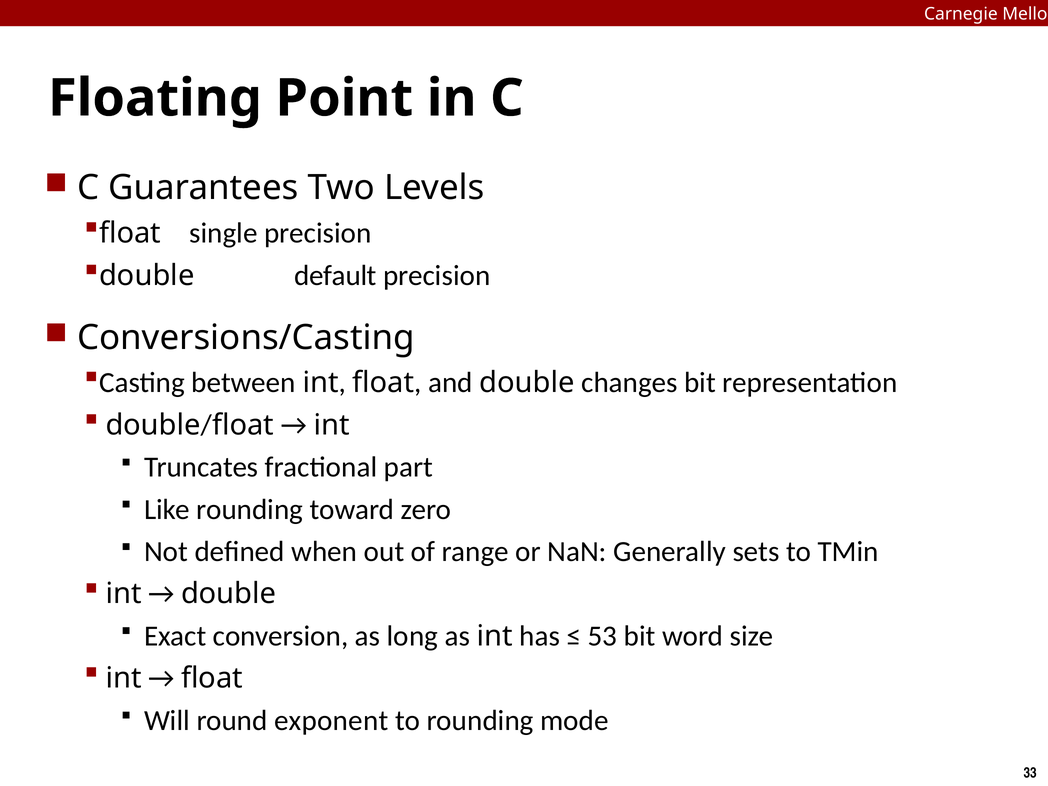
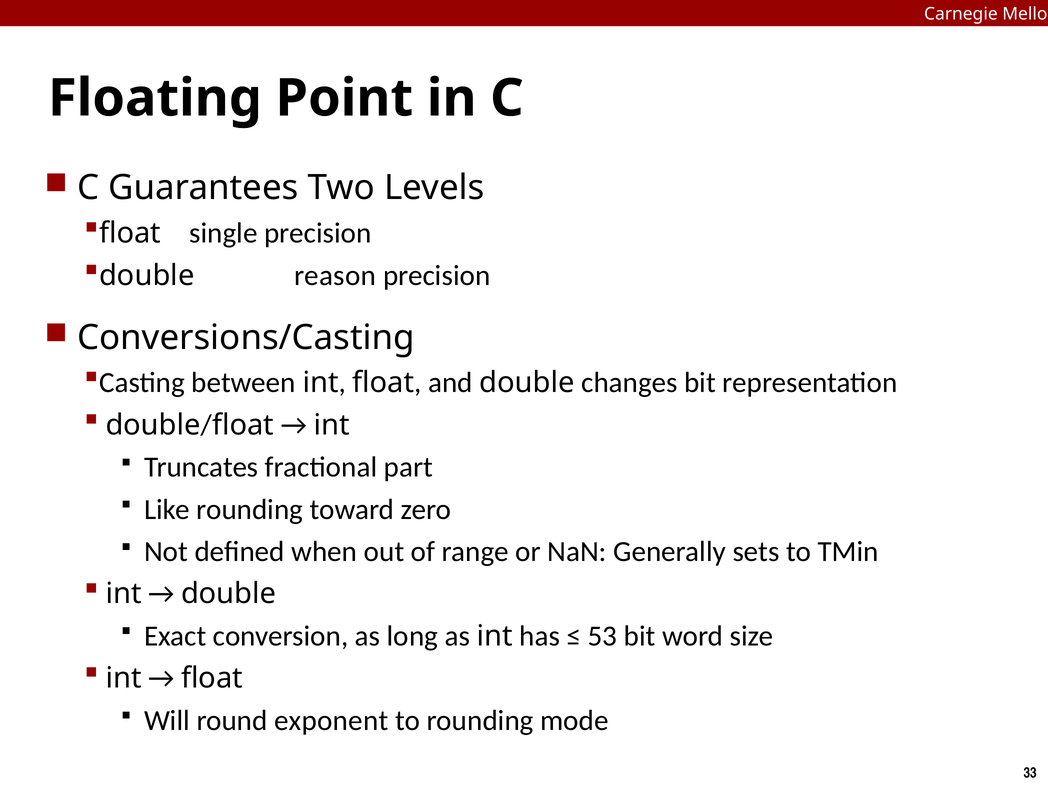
default: default -> reason (335, 275)
